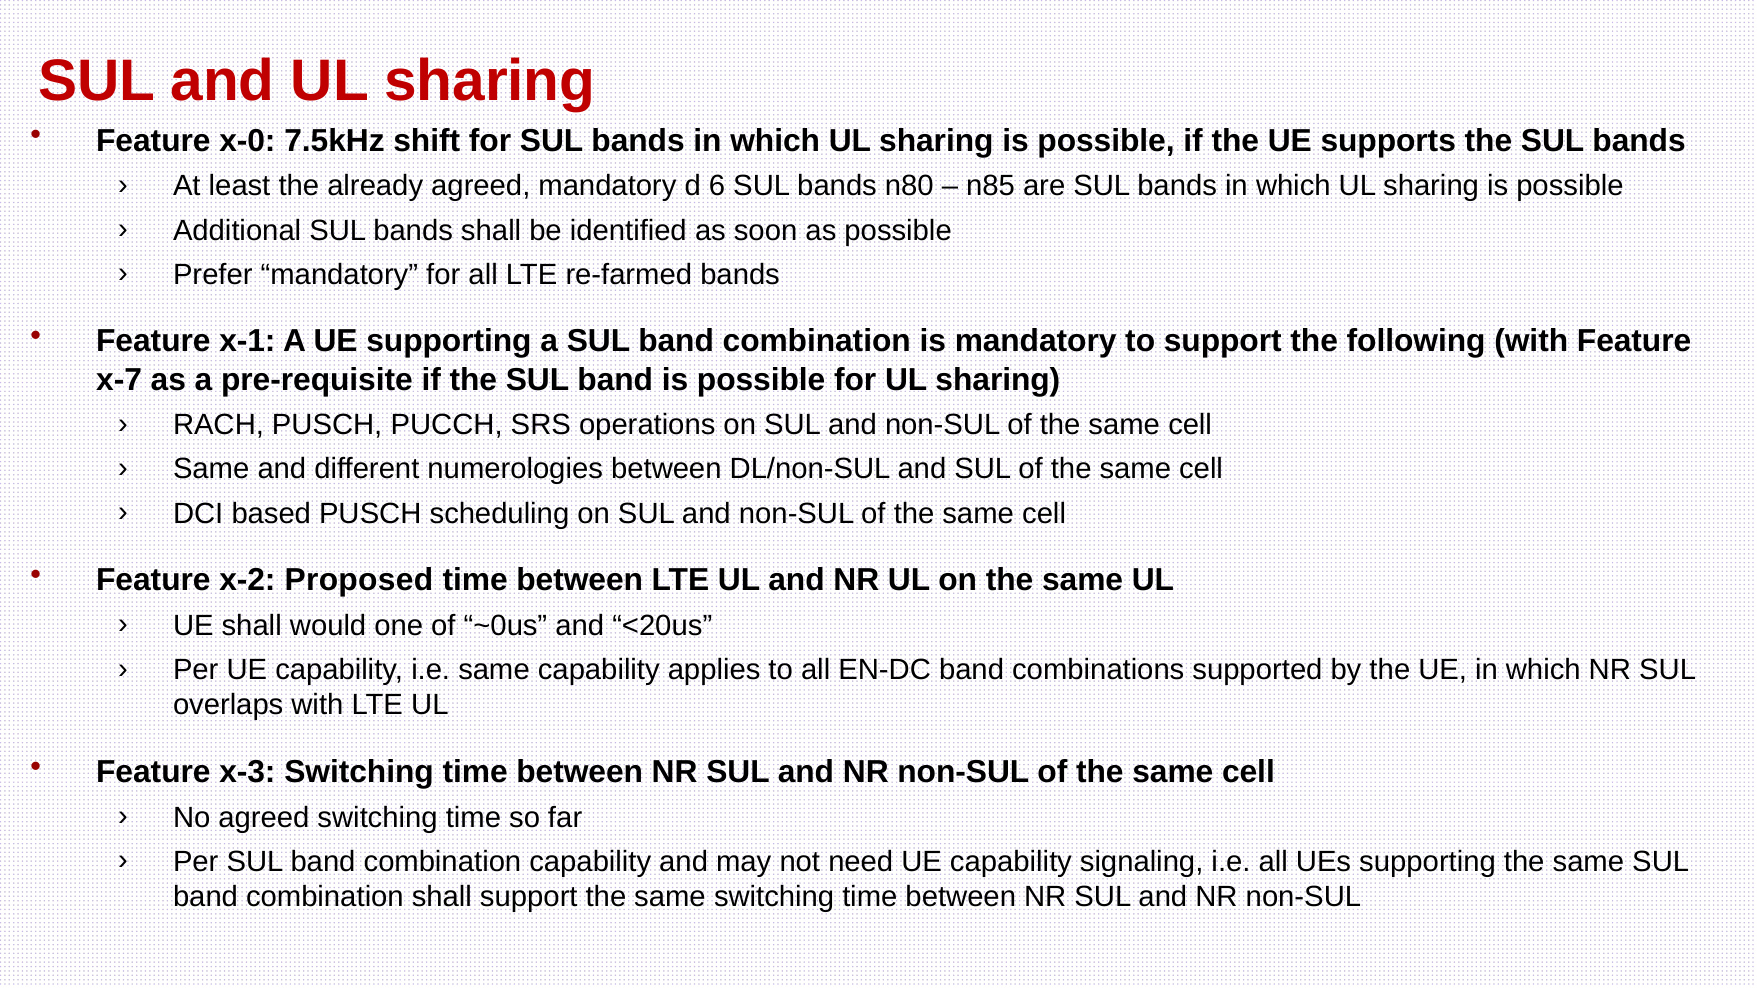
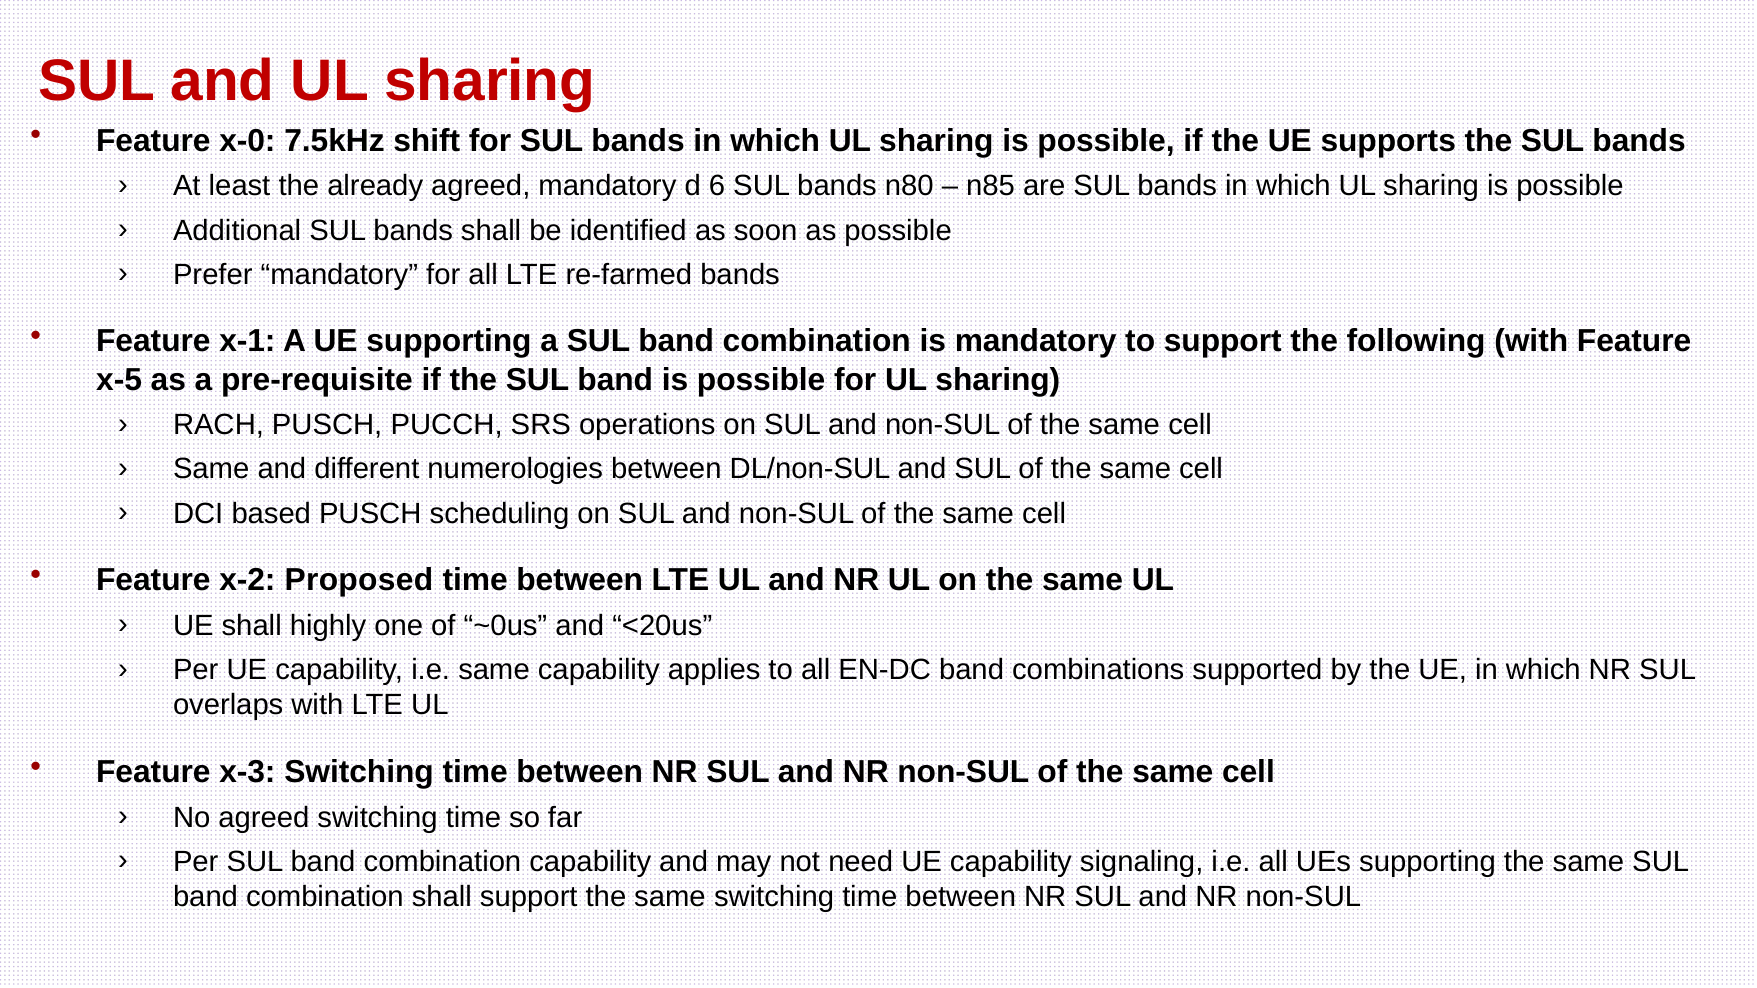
x-7: x-7 -> x-5 (119, 380)
would: would -> highly (328, 626)
